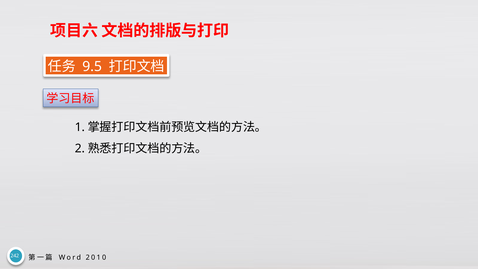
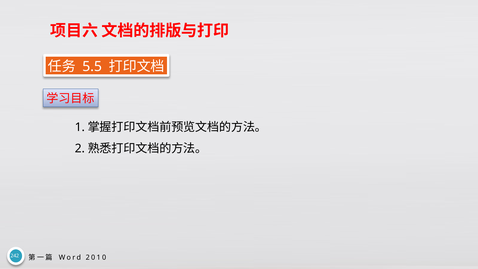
9.5: 9.5 -> 5.5 (92, 66)
